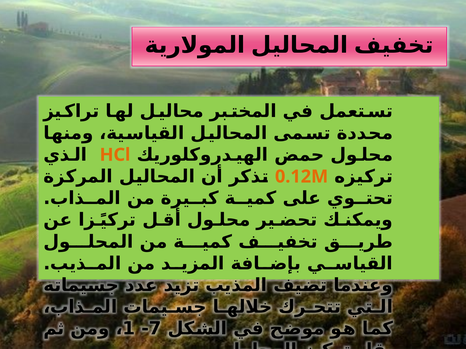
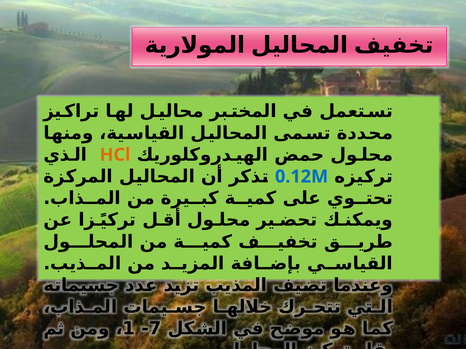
0.12M colour: orange -> blue (302, 177)
